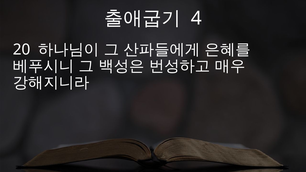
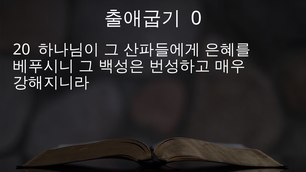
4: 4 -> 0 (196, 18)
